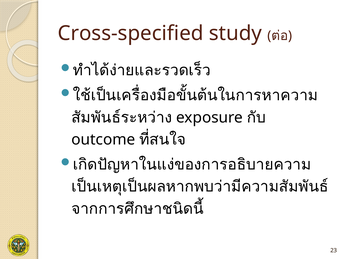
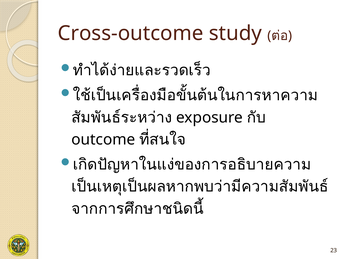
Cross-specified: Cross-specified -> Cross-outcome (131, 33)
